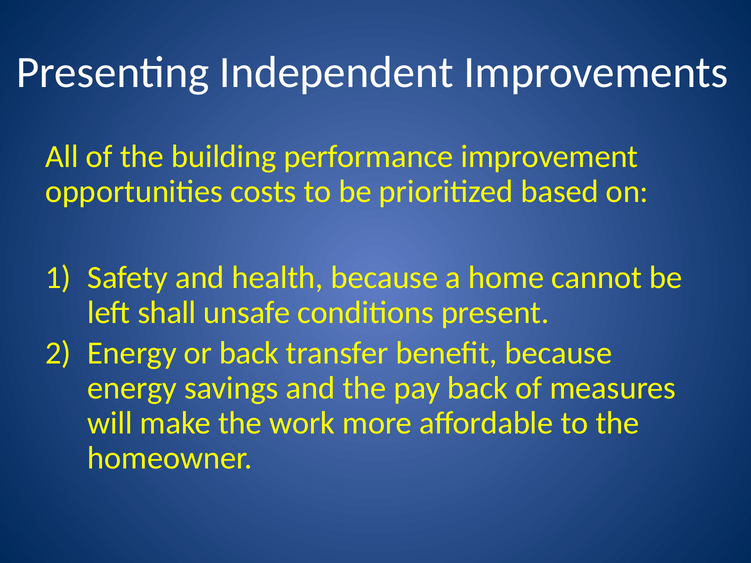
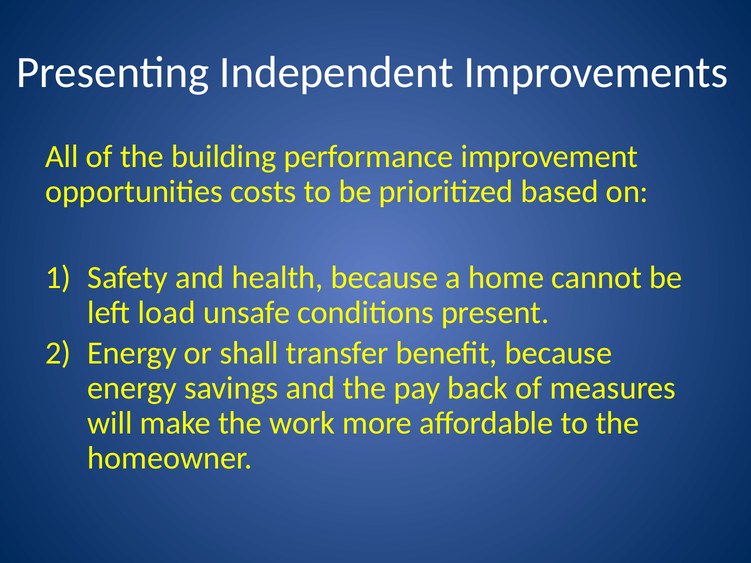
shall: shall -> load (167, 313)
or back: back -> shall (249, 353)
